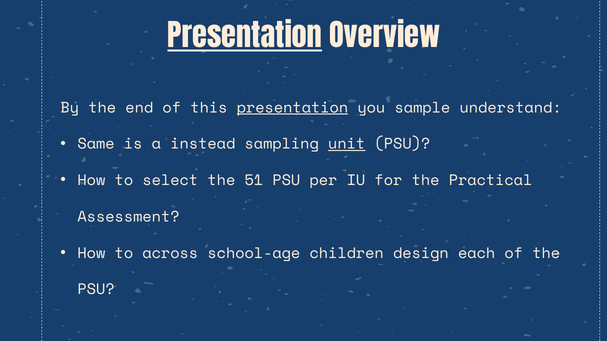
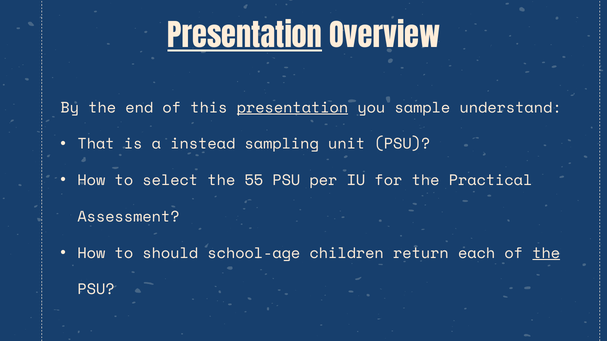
Same: Same -> That (96, 144)
unit underline: present -> none (347, 144)
51: 51 -> 55 (254, 180)
across: across -> should (170, 253)
design: design -> return (421, 253)
the underline: none -> present (546, 253)
